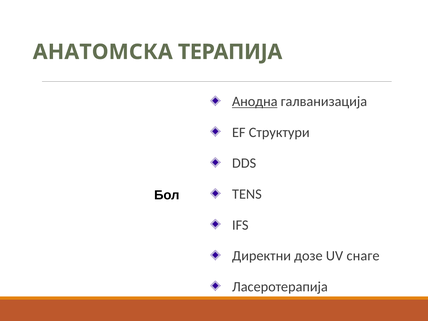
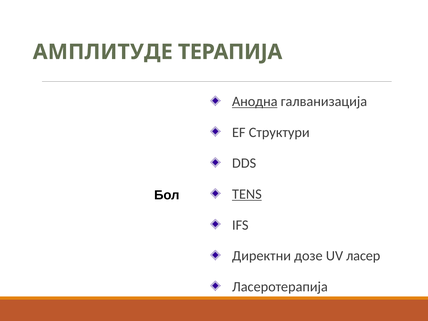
АНАТОМСКА: АНАТОМСКА -> АМПЛИТУДЕ (103, 52)
TENS underline: none -> present (247, 194)
снаге: снаге -> ласер (363, 256)
